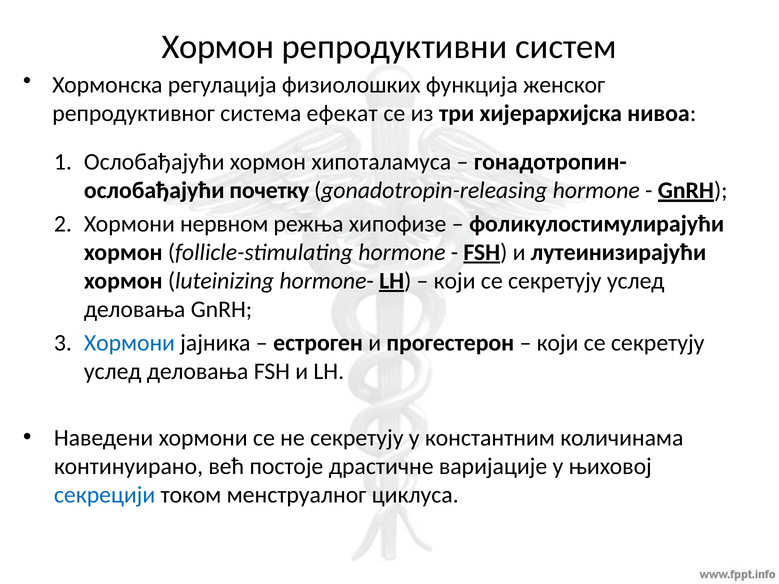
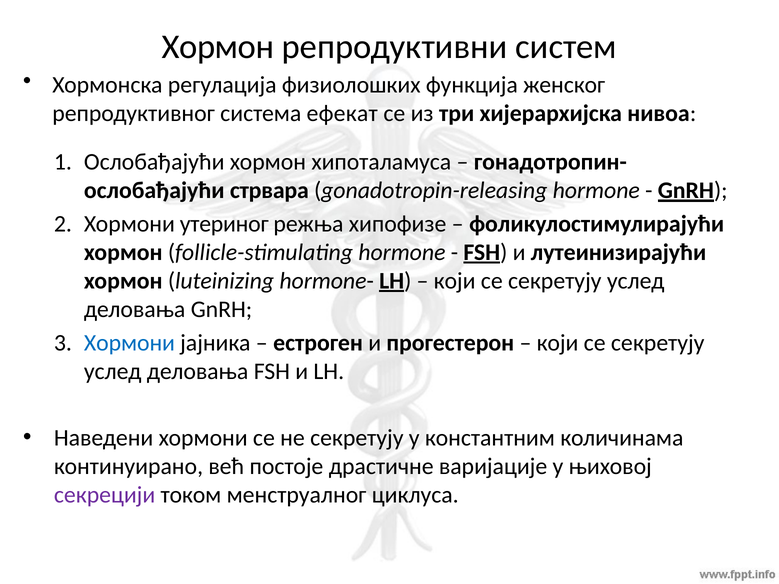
почетку: почетку -> стрвара (269, 191)
нервном: нервном -> утериног (224, 224)
секрецији colour: blue -> purple (105, 495)
